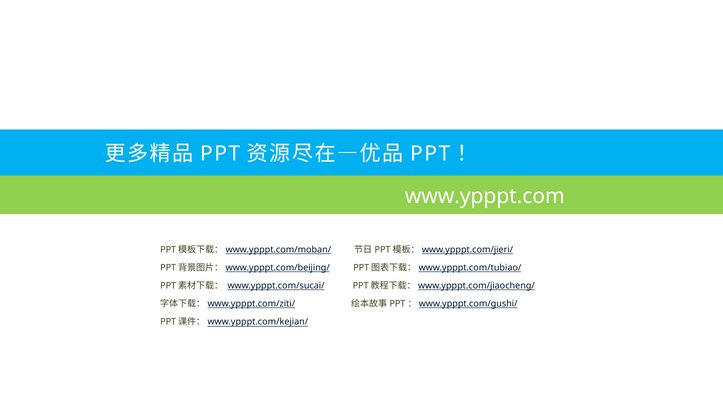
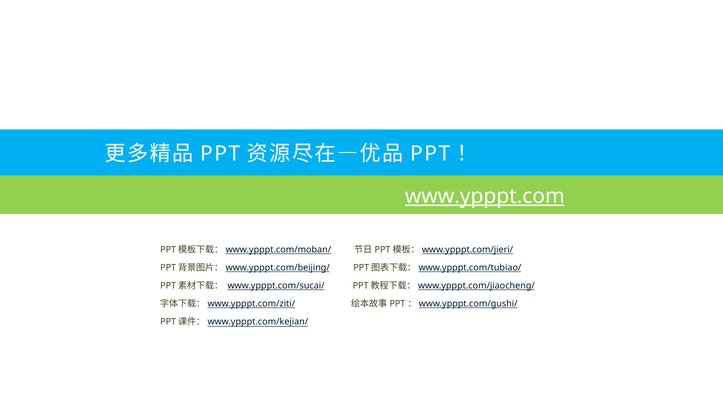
www.ypppt.com underline: none -> present (485, 196)
